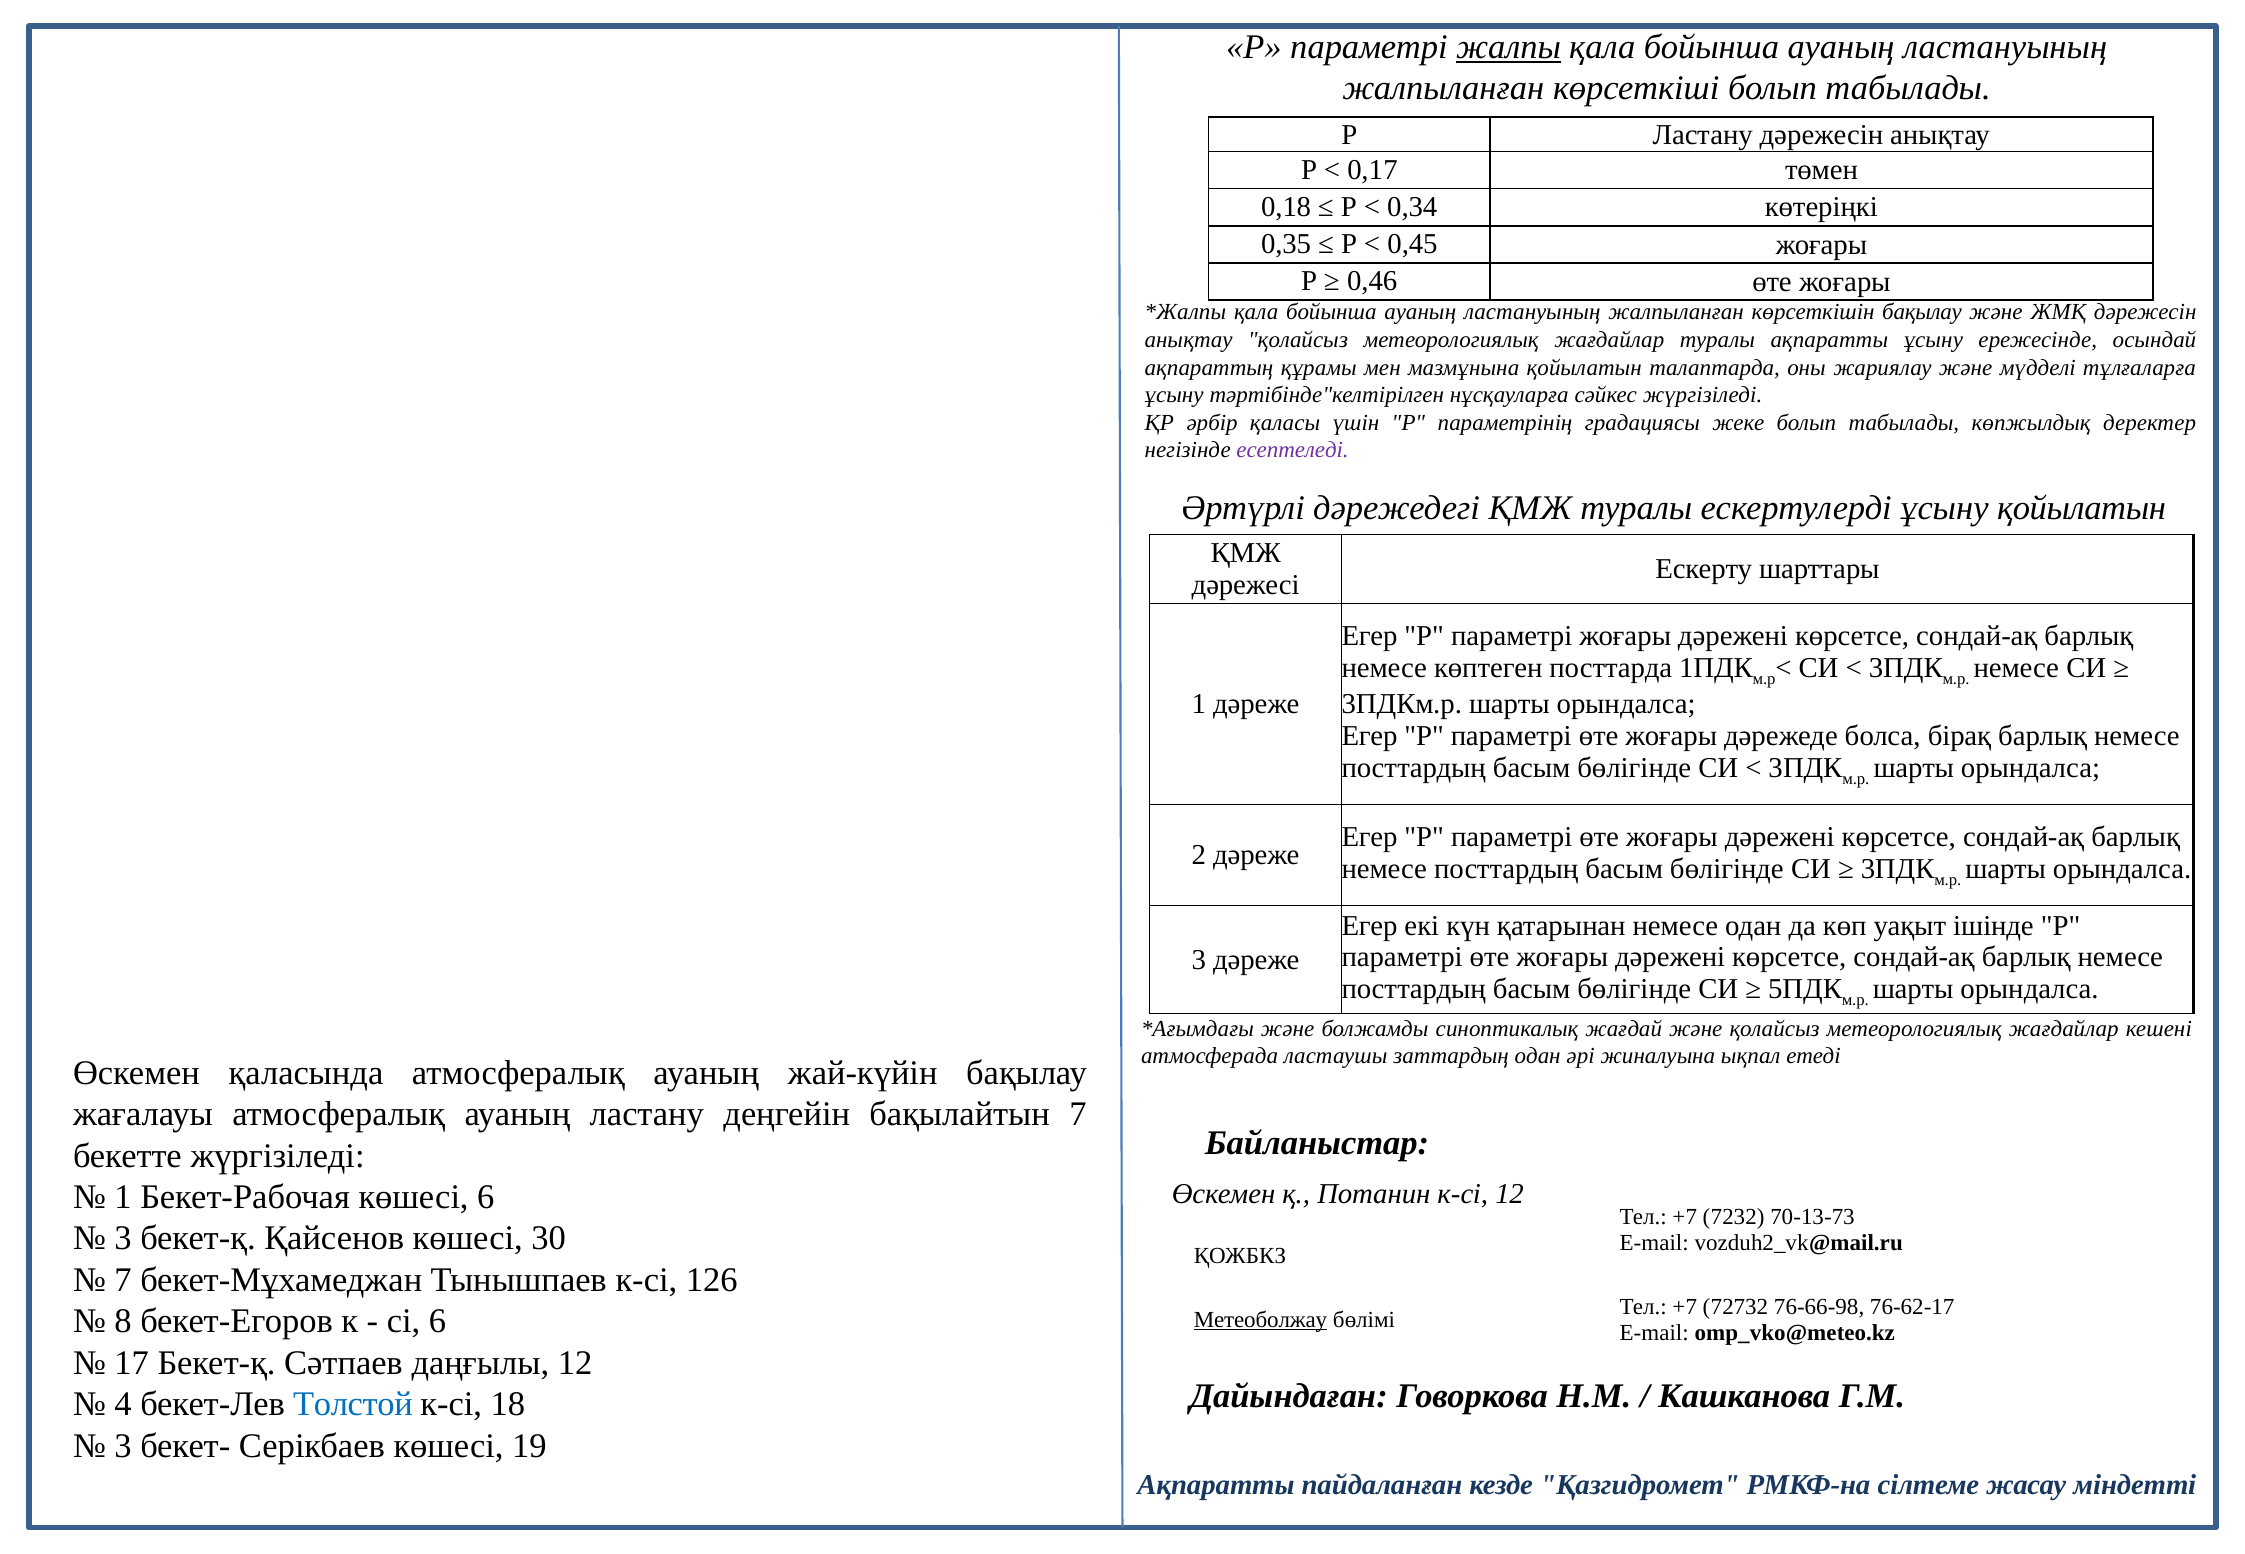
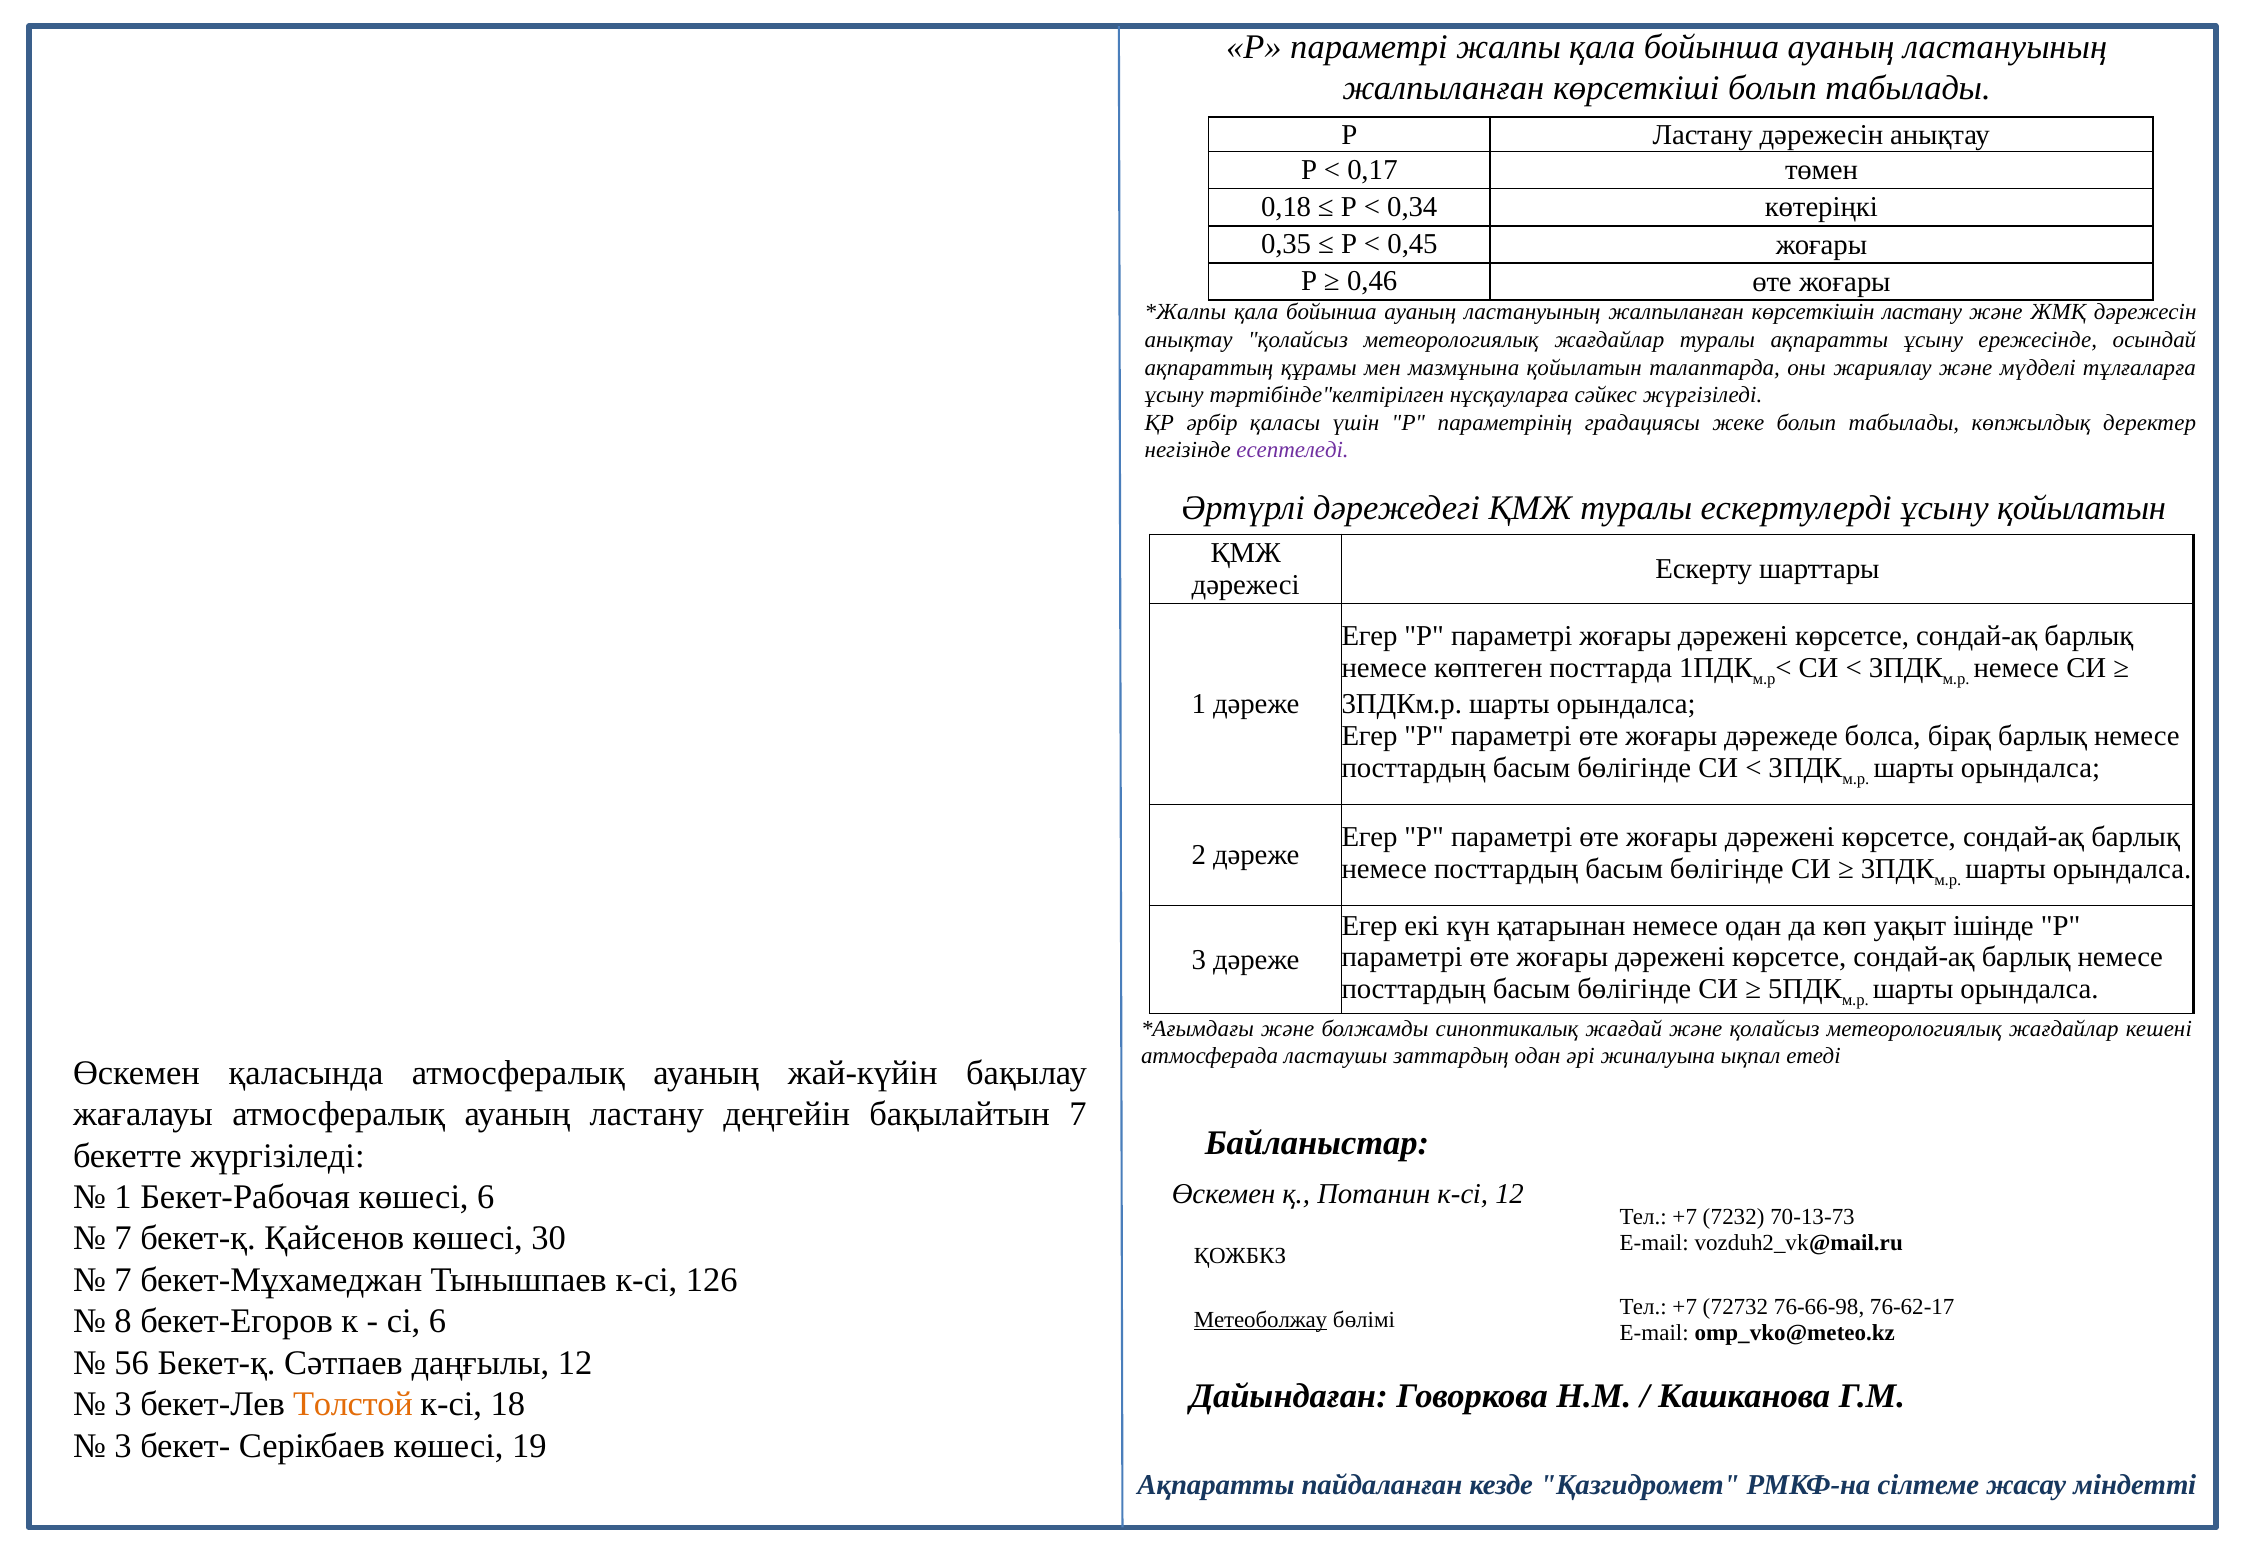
жалпы underline: present -> none (1509, 47)
көрсеткішін бақылау: бақылау -> ластану (1922, 312)
3: 3 -> 7 (123, 1239)
17: 17 -> 56 (132, 1363)
4: 4 -> 3 (123, 1404)
Толстой colour: blue -> orange (353, 1404)
